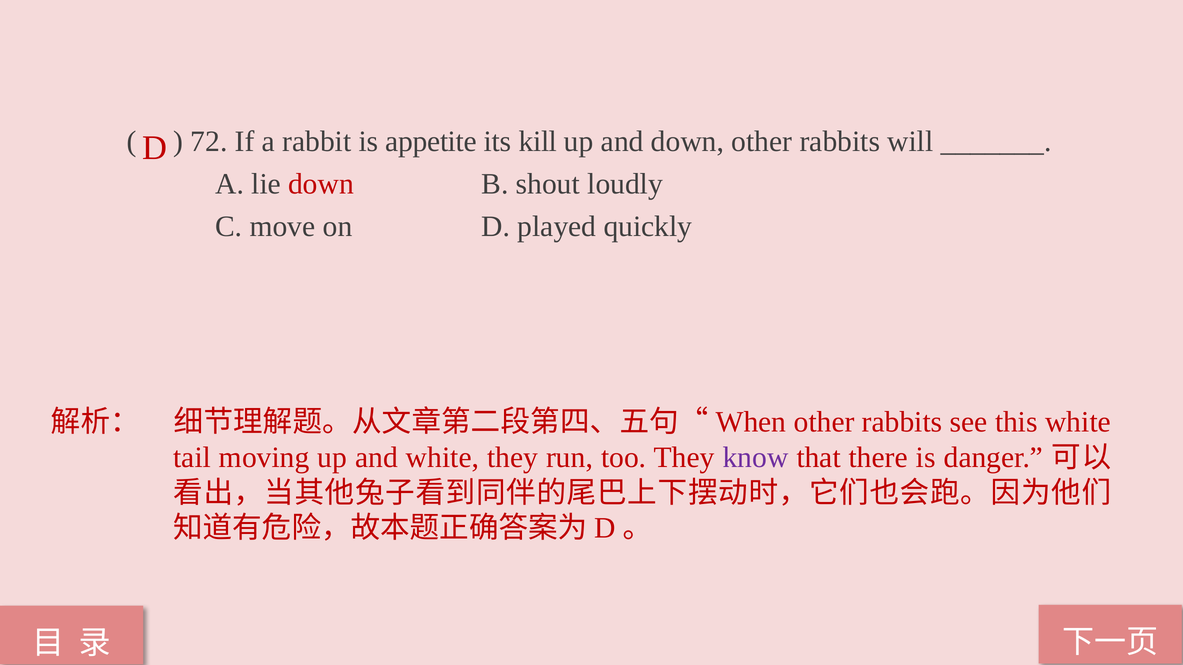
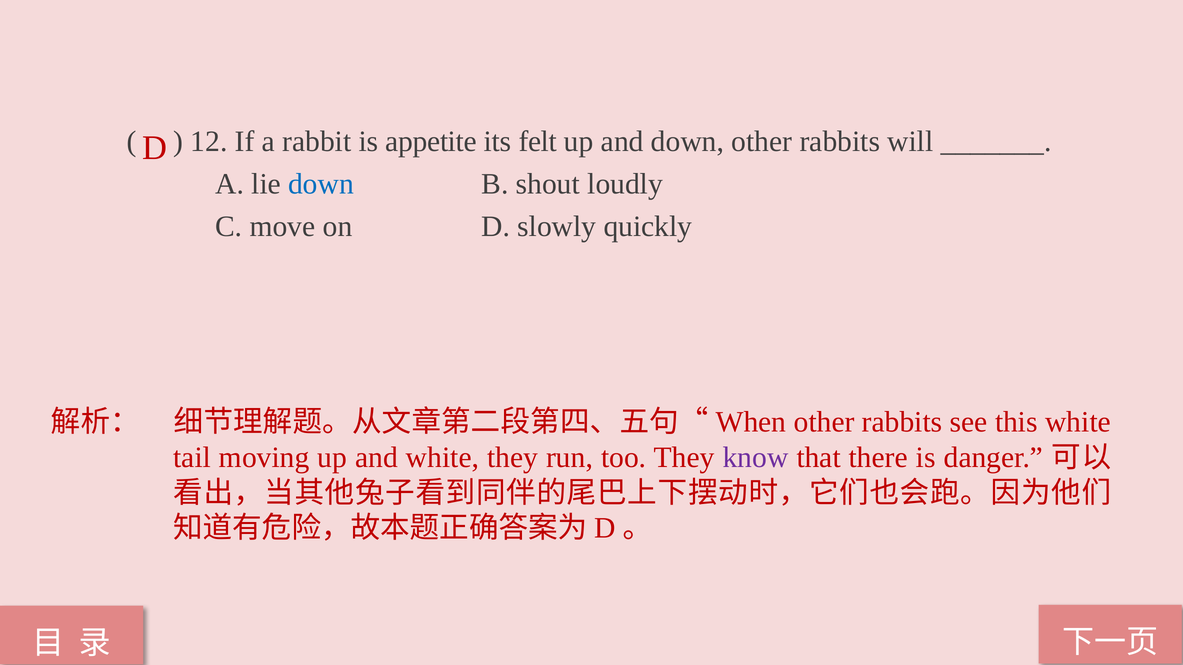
72: 72 -> 12 (209, 142)
kill: kill -> felt (538, 142)
down colour: red -> blue (321, 184)
played: played -> slowly (557, 227)
